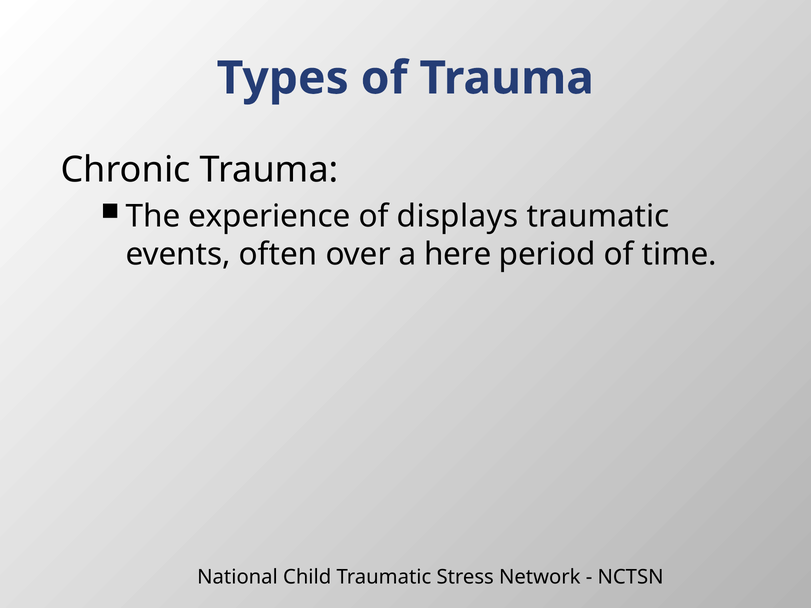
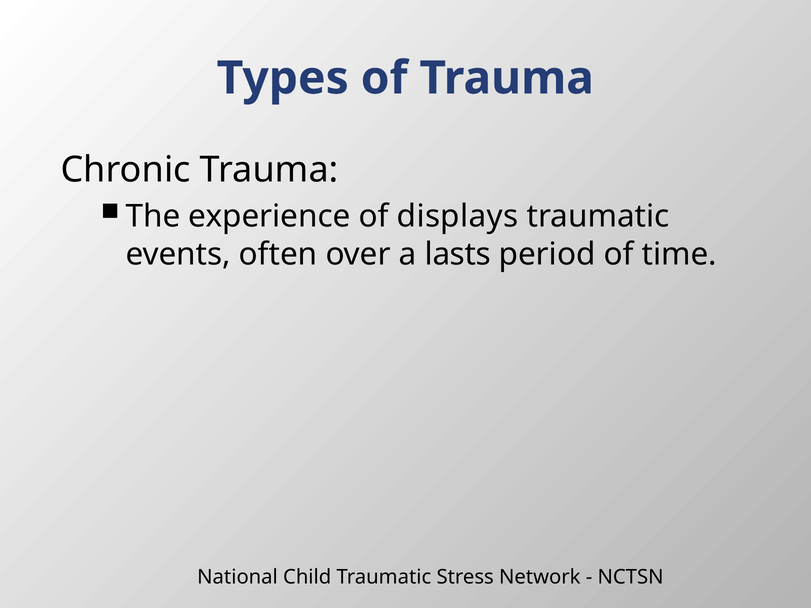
here: here -> lasts (458, 254)
